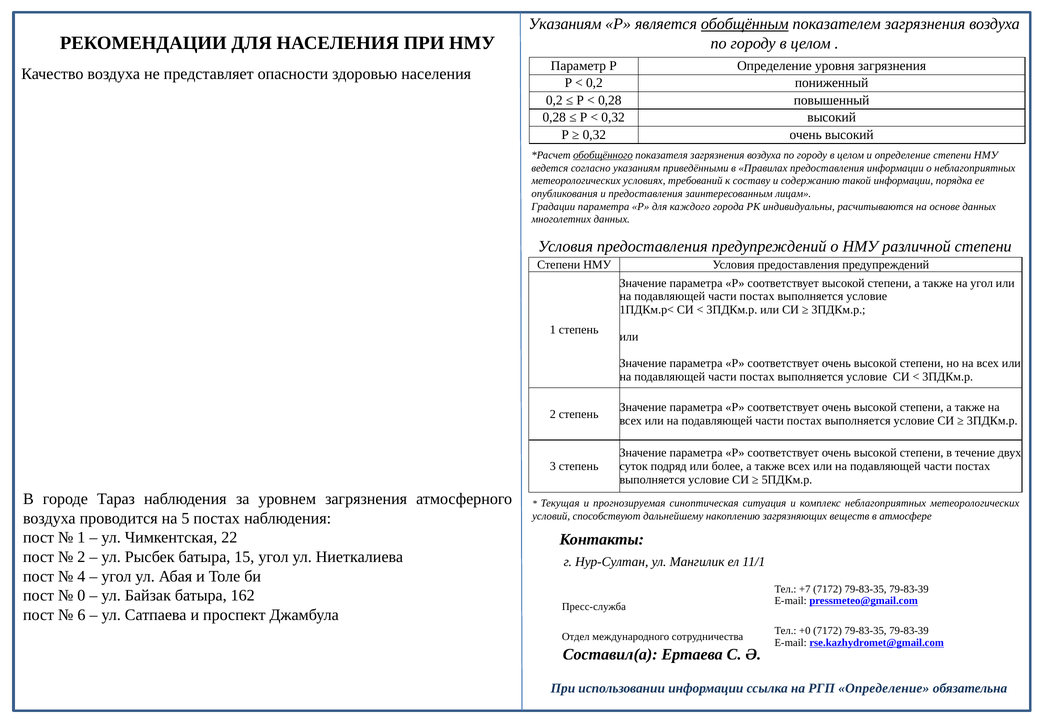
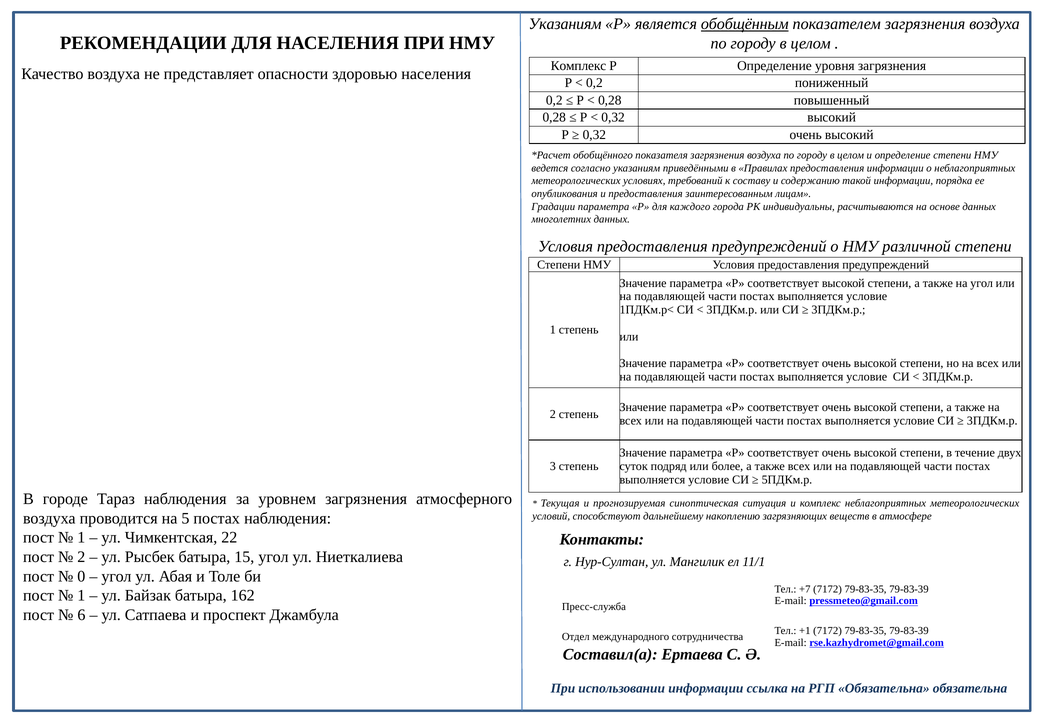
Параметр: Параметр -> Комплекс (578, 66)
обобщённого underline: present -> none (603, 155)
4: 4 -> 0 (81, 576)
0: 0 -> 1 (81, 595)
+0: +0 -> +1 (805, 631)
РГП Определение: Определение -> Обязательна (884, 688)
